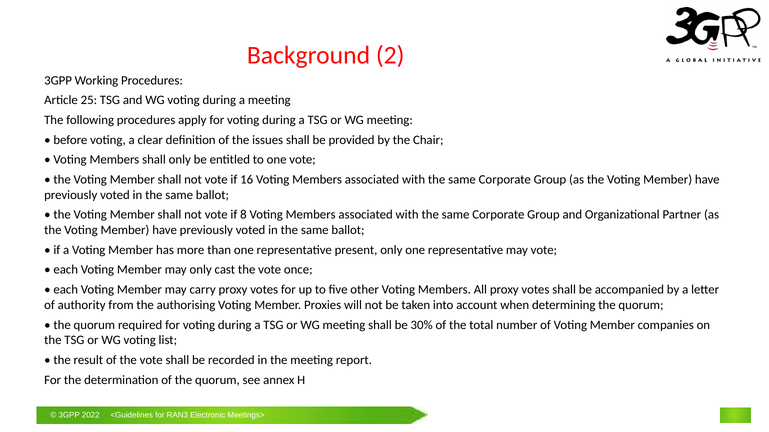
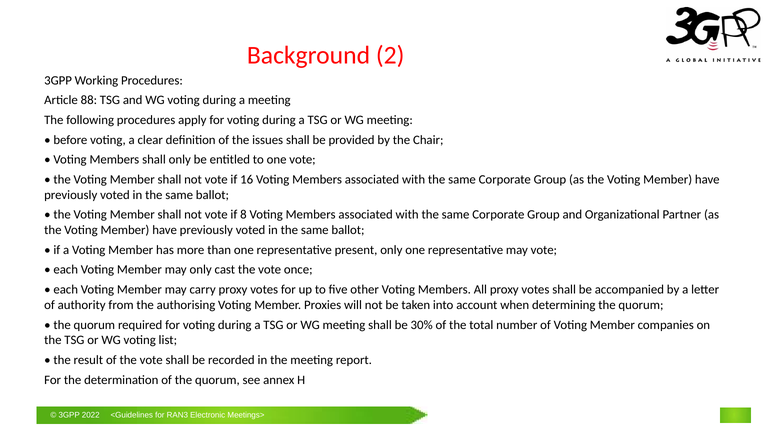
25: 25 -> 88 (89, 100)
